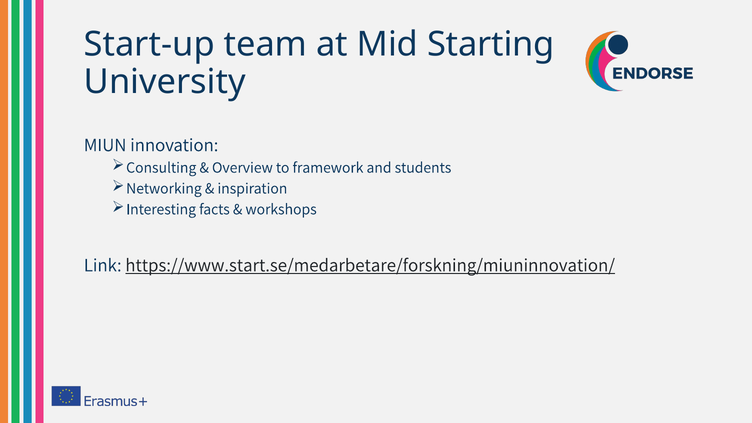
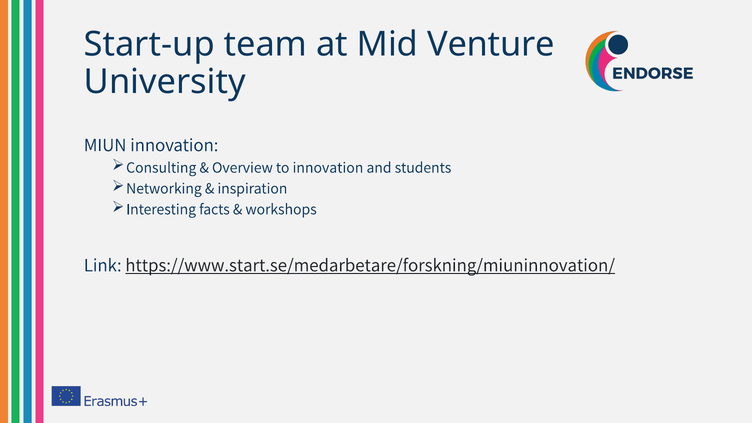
Starting: Starting -> Venture (491, 45)
to framework: framework -> innovation (328, 167)
